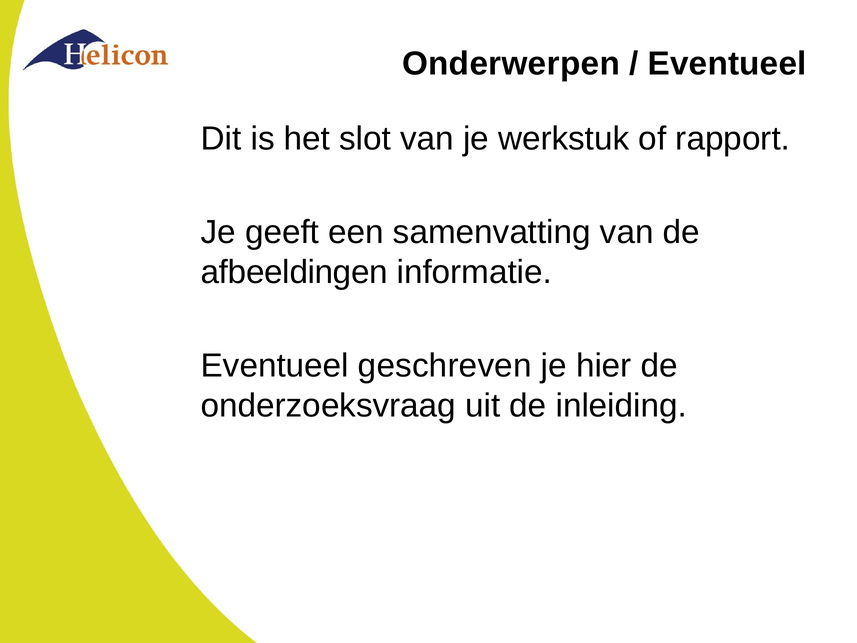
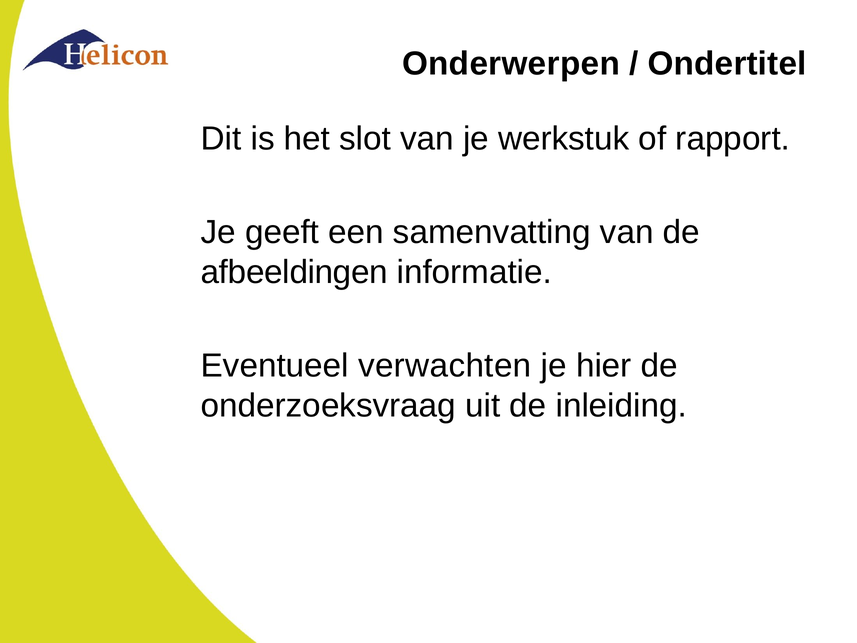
Eventueel: Eventueel -> Ondertitel (727, 64)
geschreven: geschreven -> verwachten (445, 366)
